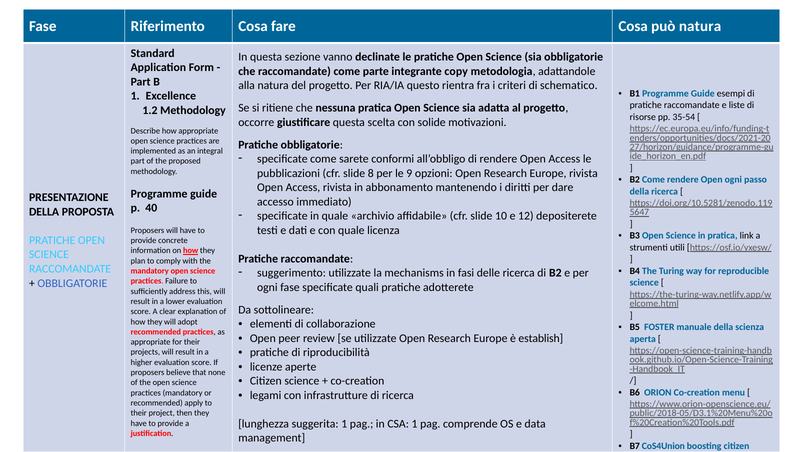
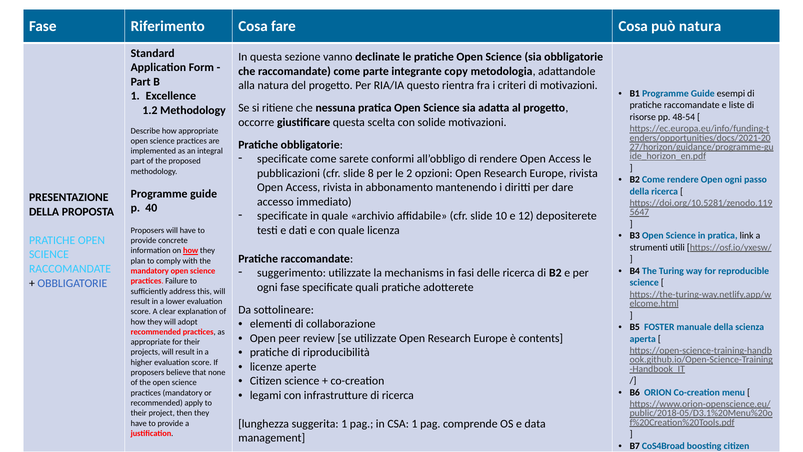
di schematico: schematico -> motivazioni (569, 85)
35-54: 35-54 -> 48-54 (684, 117)
9: 9 -> 2 (409, 173)
establish: establish -> contents (541, 338)
CoS4Union: CoS4Union -> CoS4Broad (663, 446)
